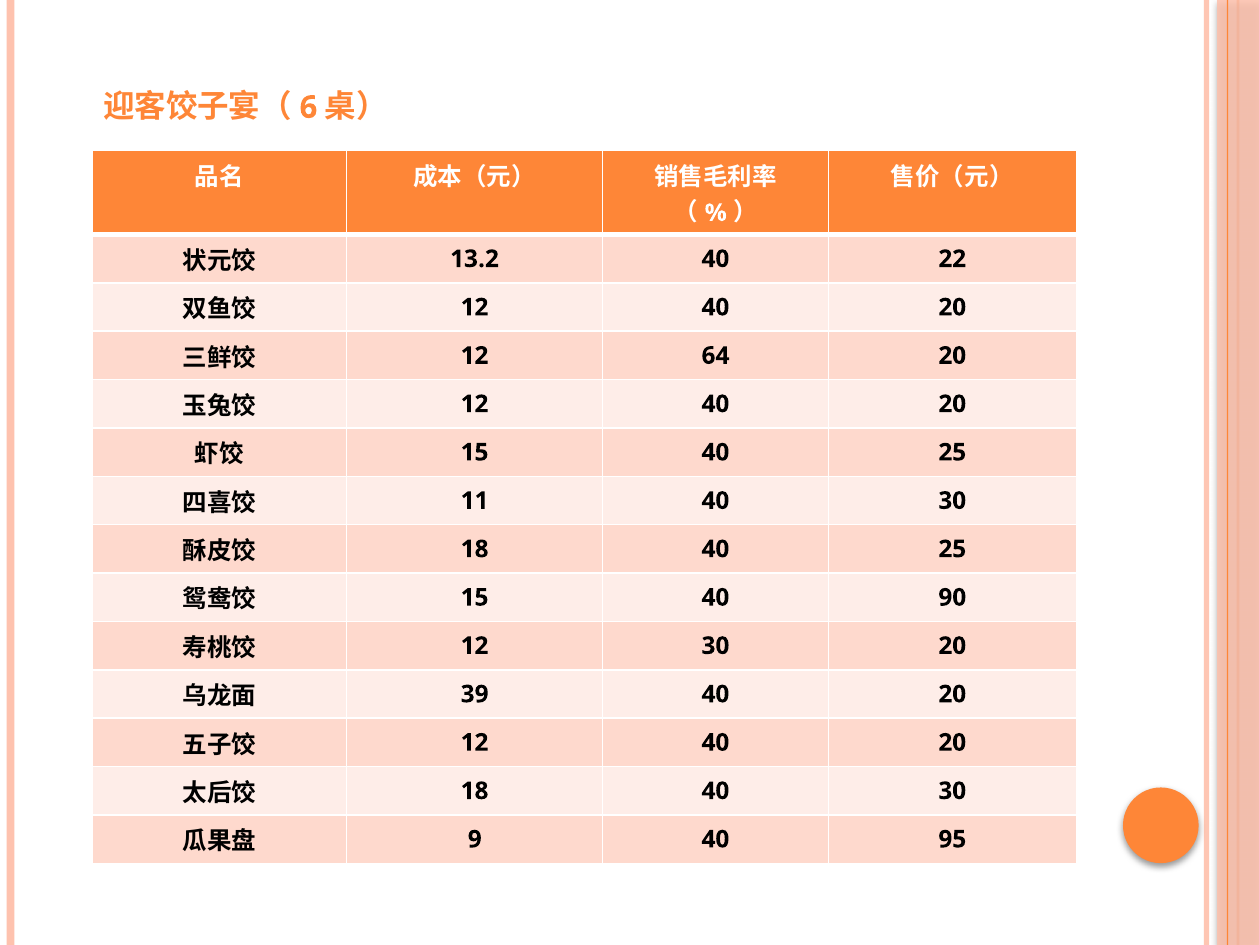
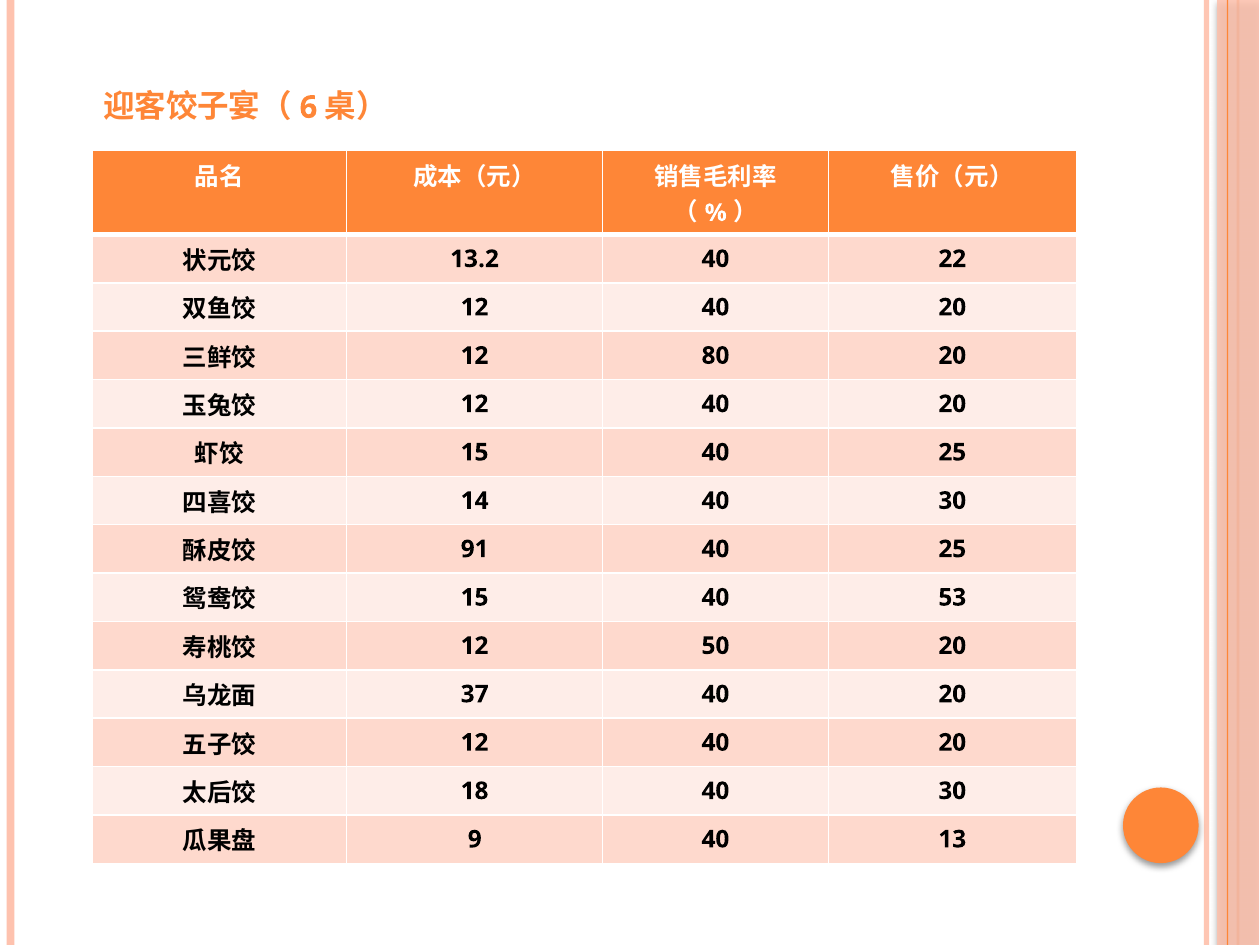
64: 64 -> 80 (715, 355)
11: 11 -> 14 (475, 500)
18: 18 -> 91 (475, 549)
90: 90 -> 53 (952, 597)
12 30: 30 -> 50 (715, 645)
39: 39 -> 37 (475, 694)
95: 95 -> 13 (952, 839)
